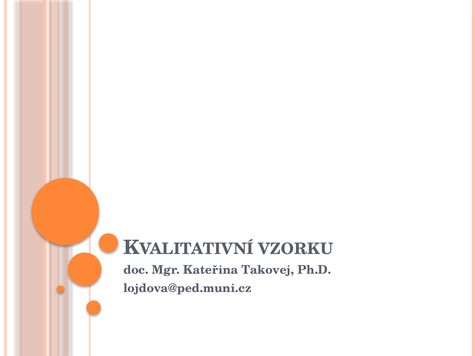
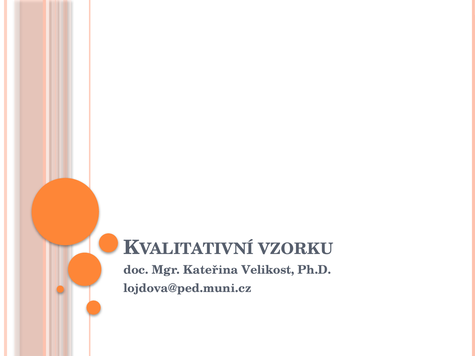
Takovej: Takovej -> Velikost (268, 270)
